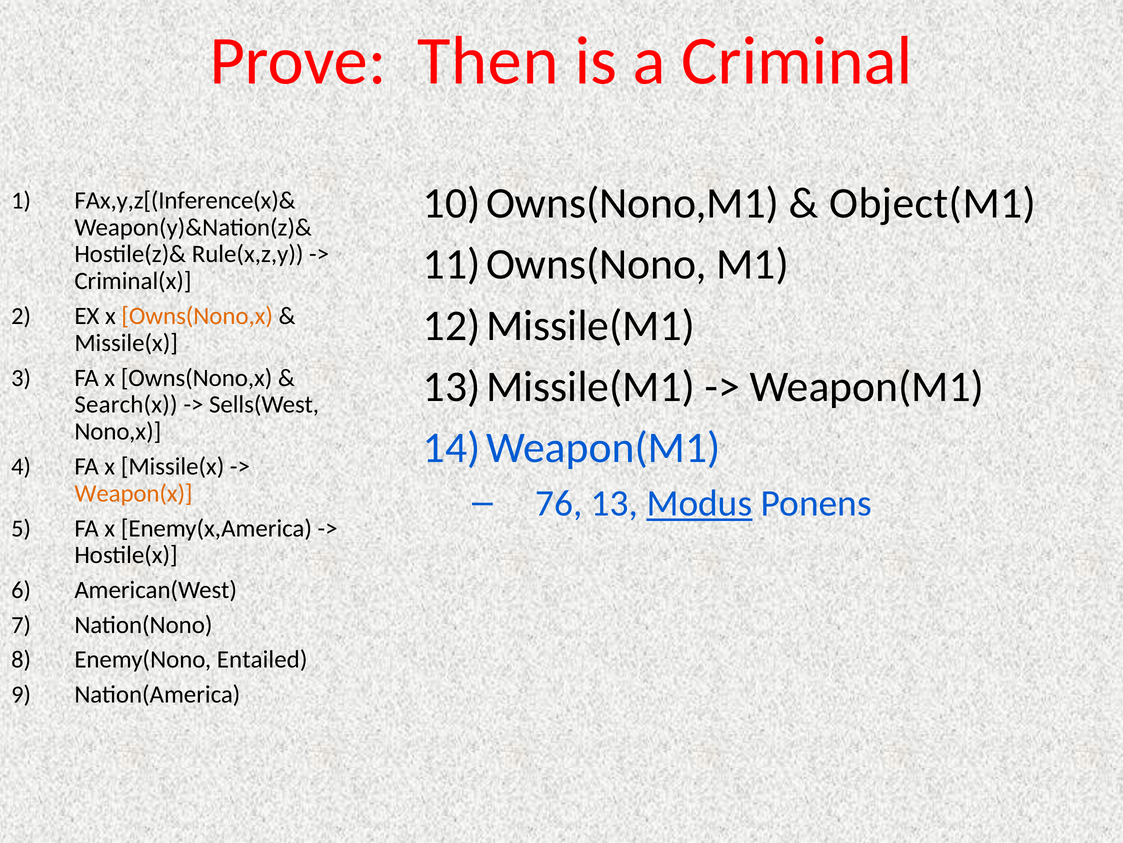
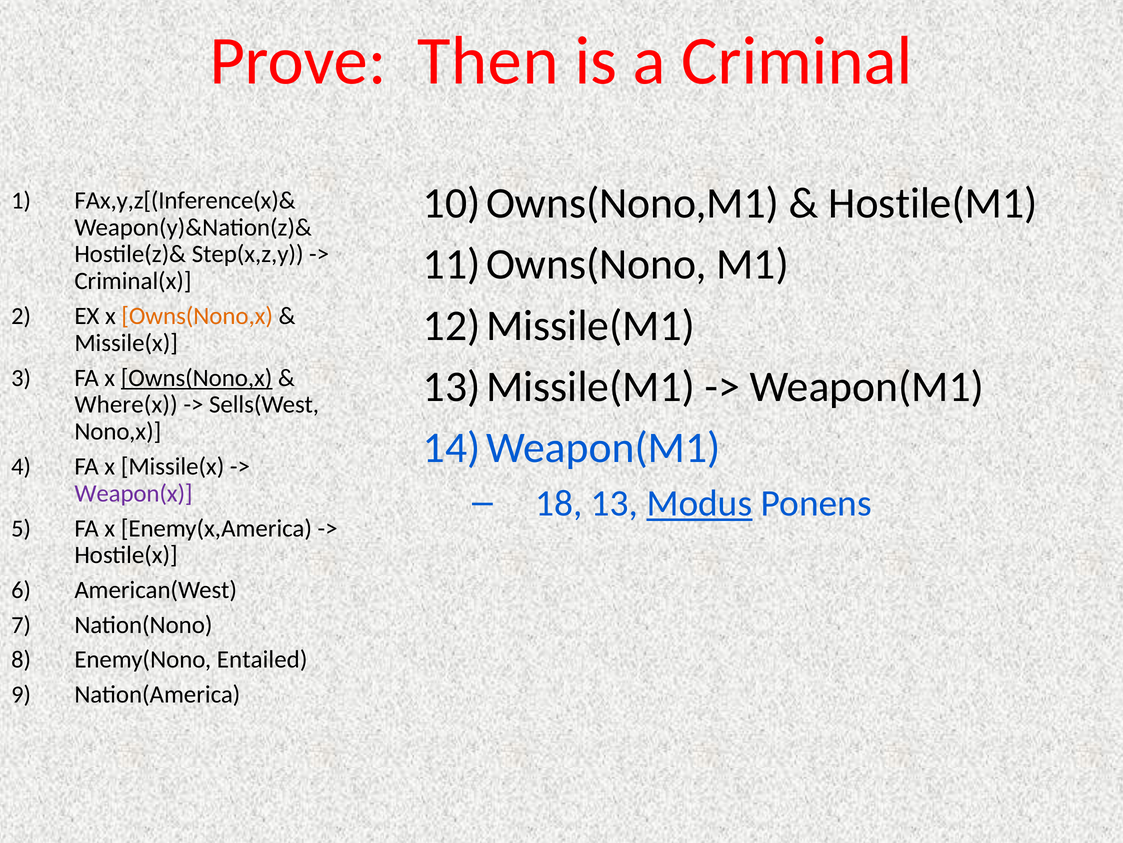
Object(M1: Object(M1 -> Hostile(M1 (933, 203)
Rule(x,z,y: Rule(x,z,y -> Step(x,z,y (248, 254)
Owns(Nono,x underline: none -> present (197, 377)
Search(x: Search(x -> Where(x (126, 404)
Weapon(x colour: orange -> purple (133, 493)
76: 76 -> 18 (559, 503)
